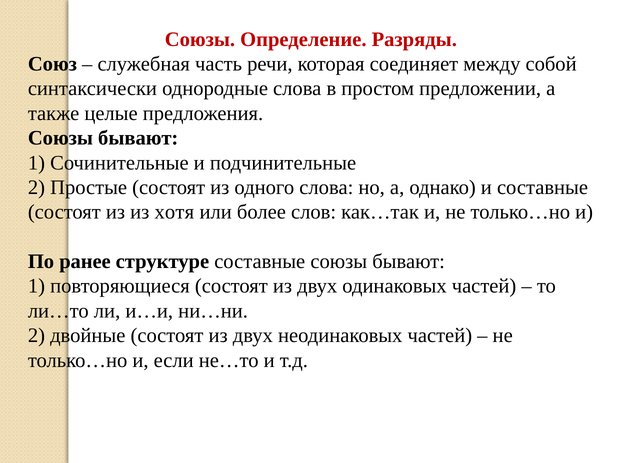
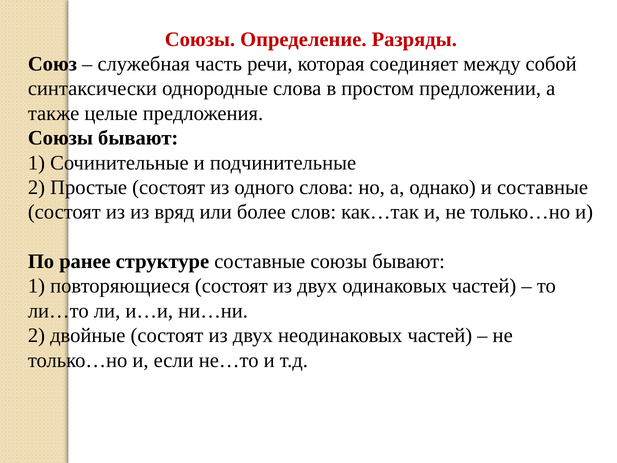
хотя: хотя -> вряд (174, 212)
